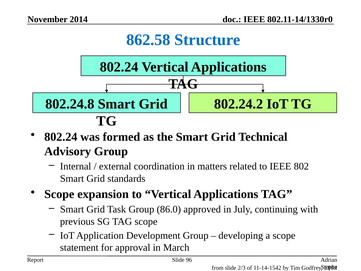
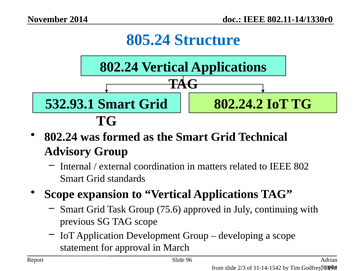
862.58: 862.58 -> 805.24 (148, 40)
802.24.8: 802.24.8 -> 532.93.1 (70, 104)
86.0: 86.0 -> 75.6 (169, 209)
